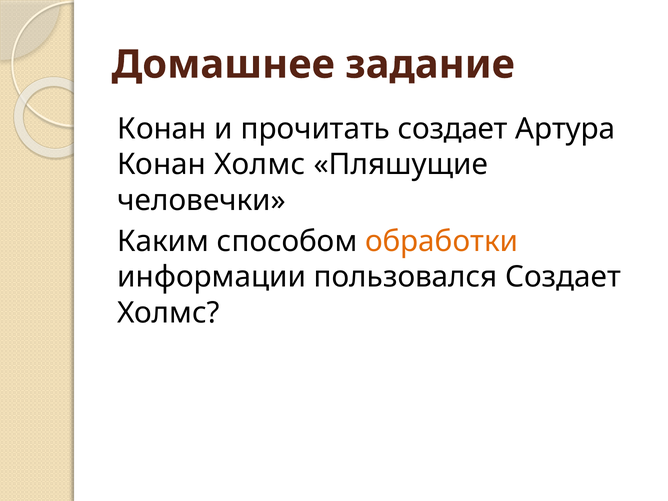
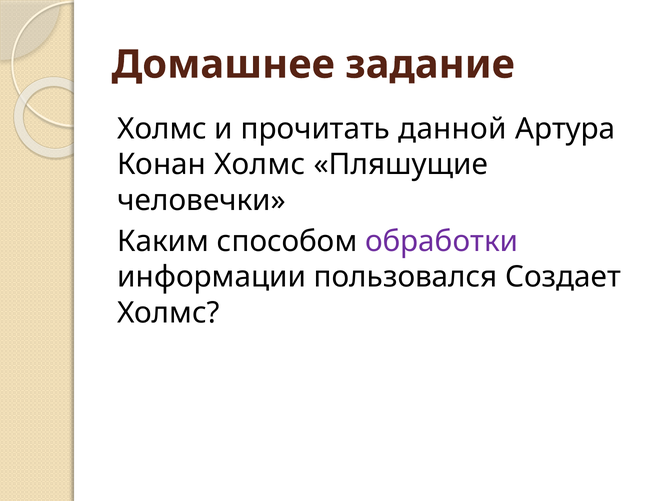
Конан: Конан -> Холмс (162, 129)
прочитать создает: создает -> данной (452, 129)
обработки colour: orange -> purple (442, 241)
